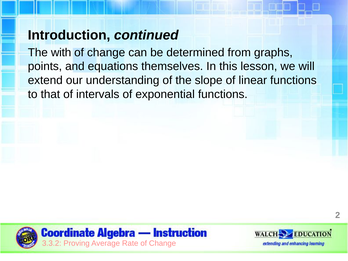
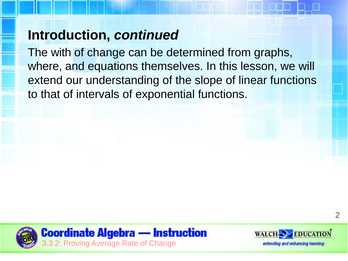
points: points -> where (45, 66)
